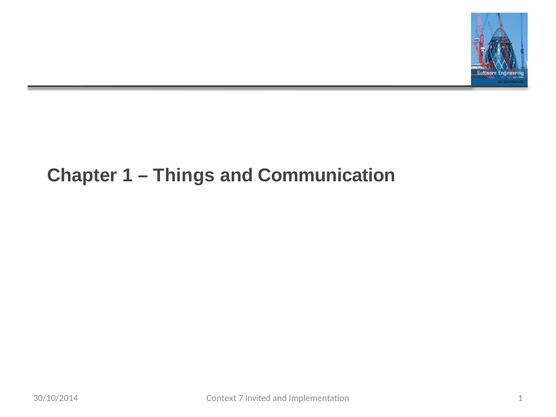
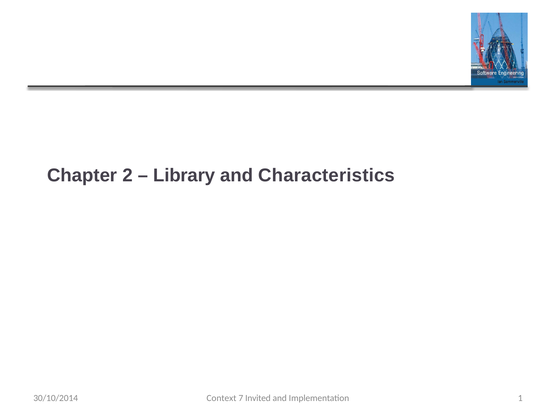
Chapter 1: 1 -> 2 (128, 176)
Things: Things -> Library (184, 176)
Communication: Communication -> Characteristics (327, 176)
